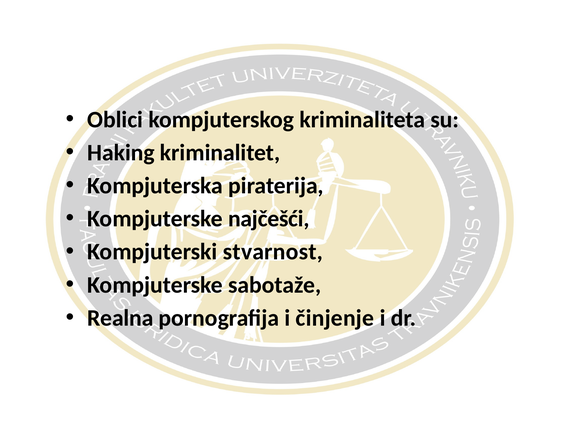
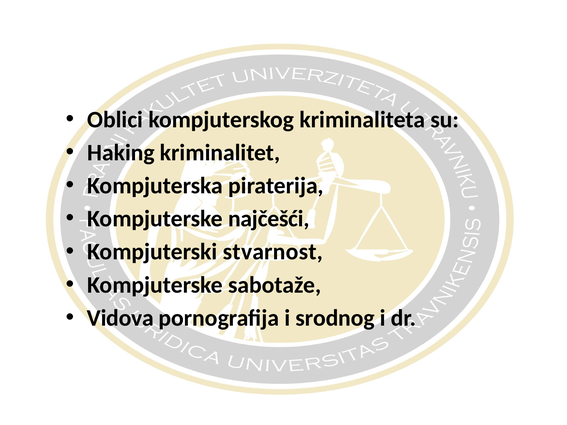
Realna: Realna -> Vidova (120, 318)
činjenje: činjenje -> srodnog (335, 318)
